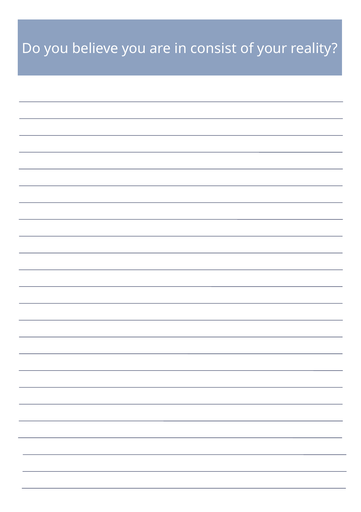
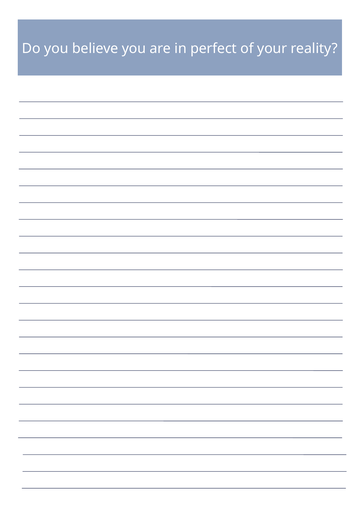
consist: consist -> perfect (213, 49)
